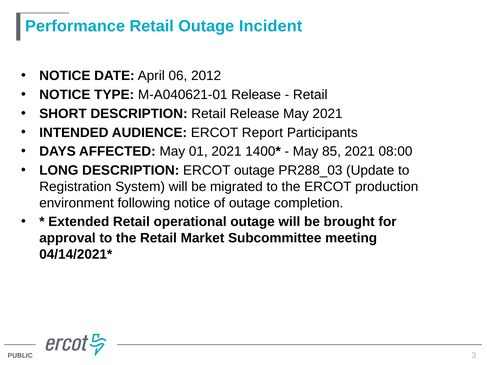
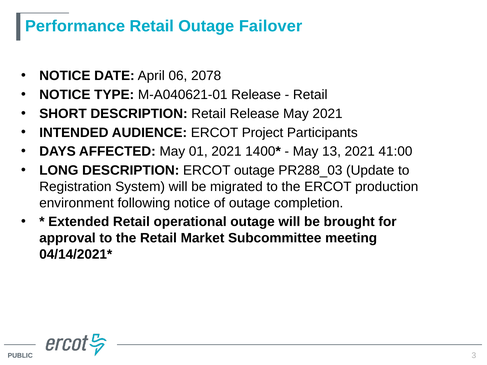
Incident: Incident -> Failover (271, 26)
2012: 2012 -> 2078 (206, 76)
Report: Report -> Project (263, 133)
85: 85 -> 13 (332, 152)
08:00: 08:00 -> 41:00 (395, 152)
